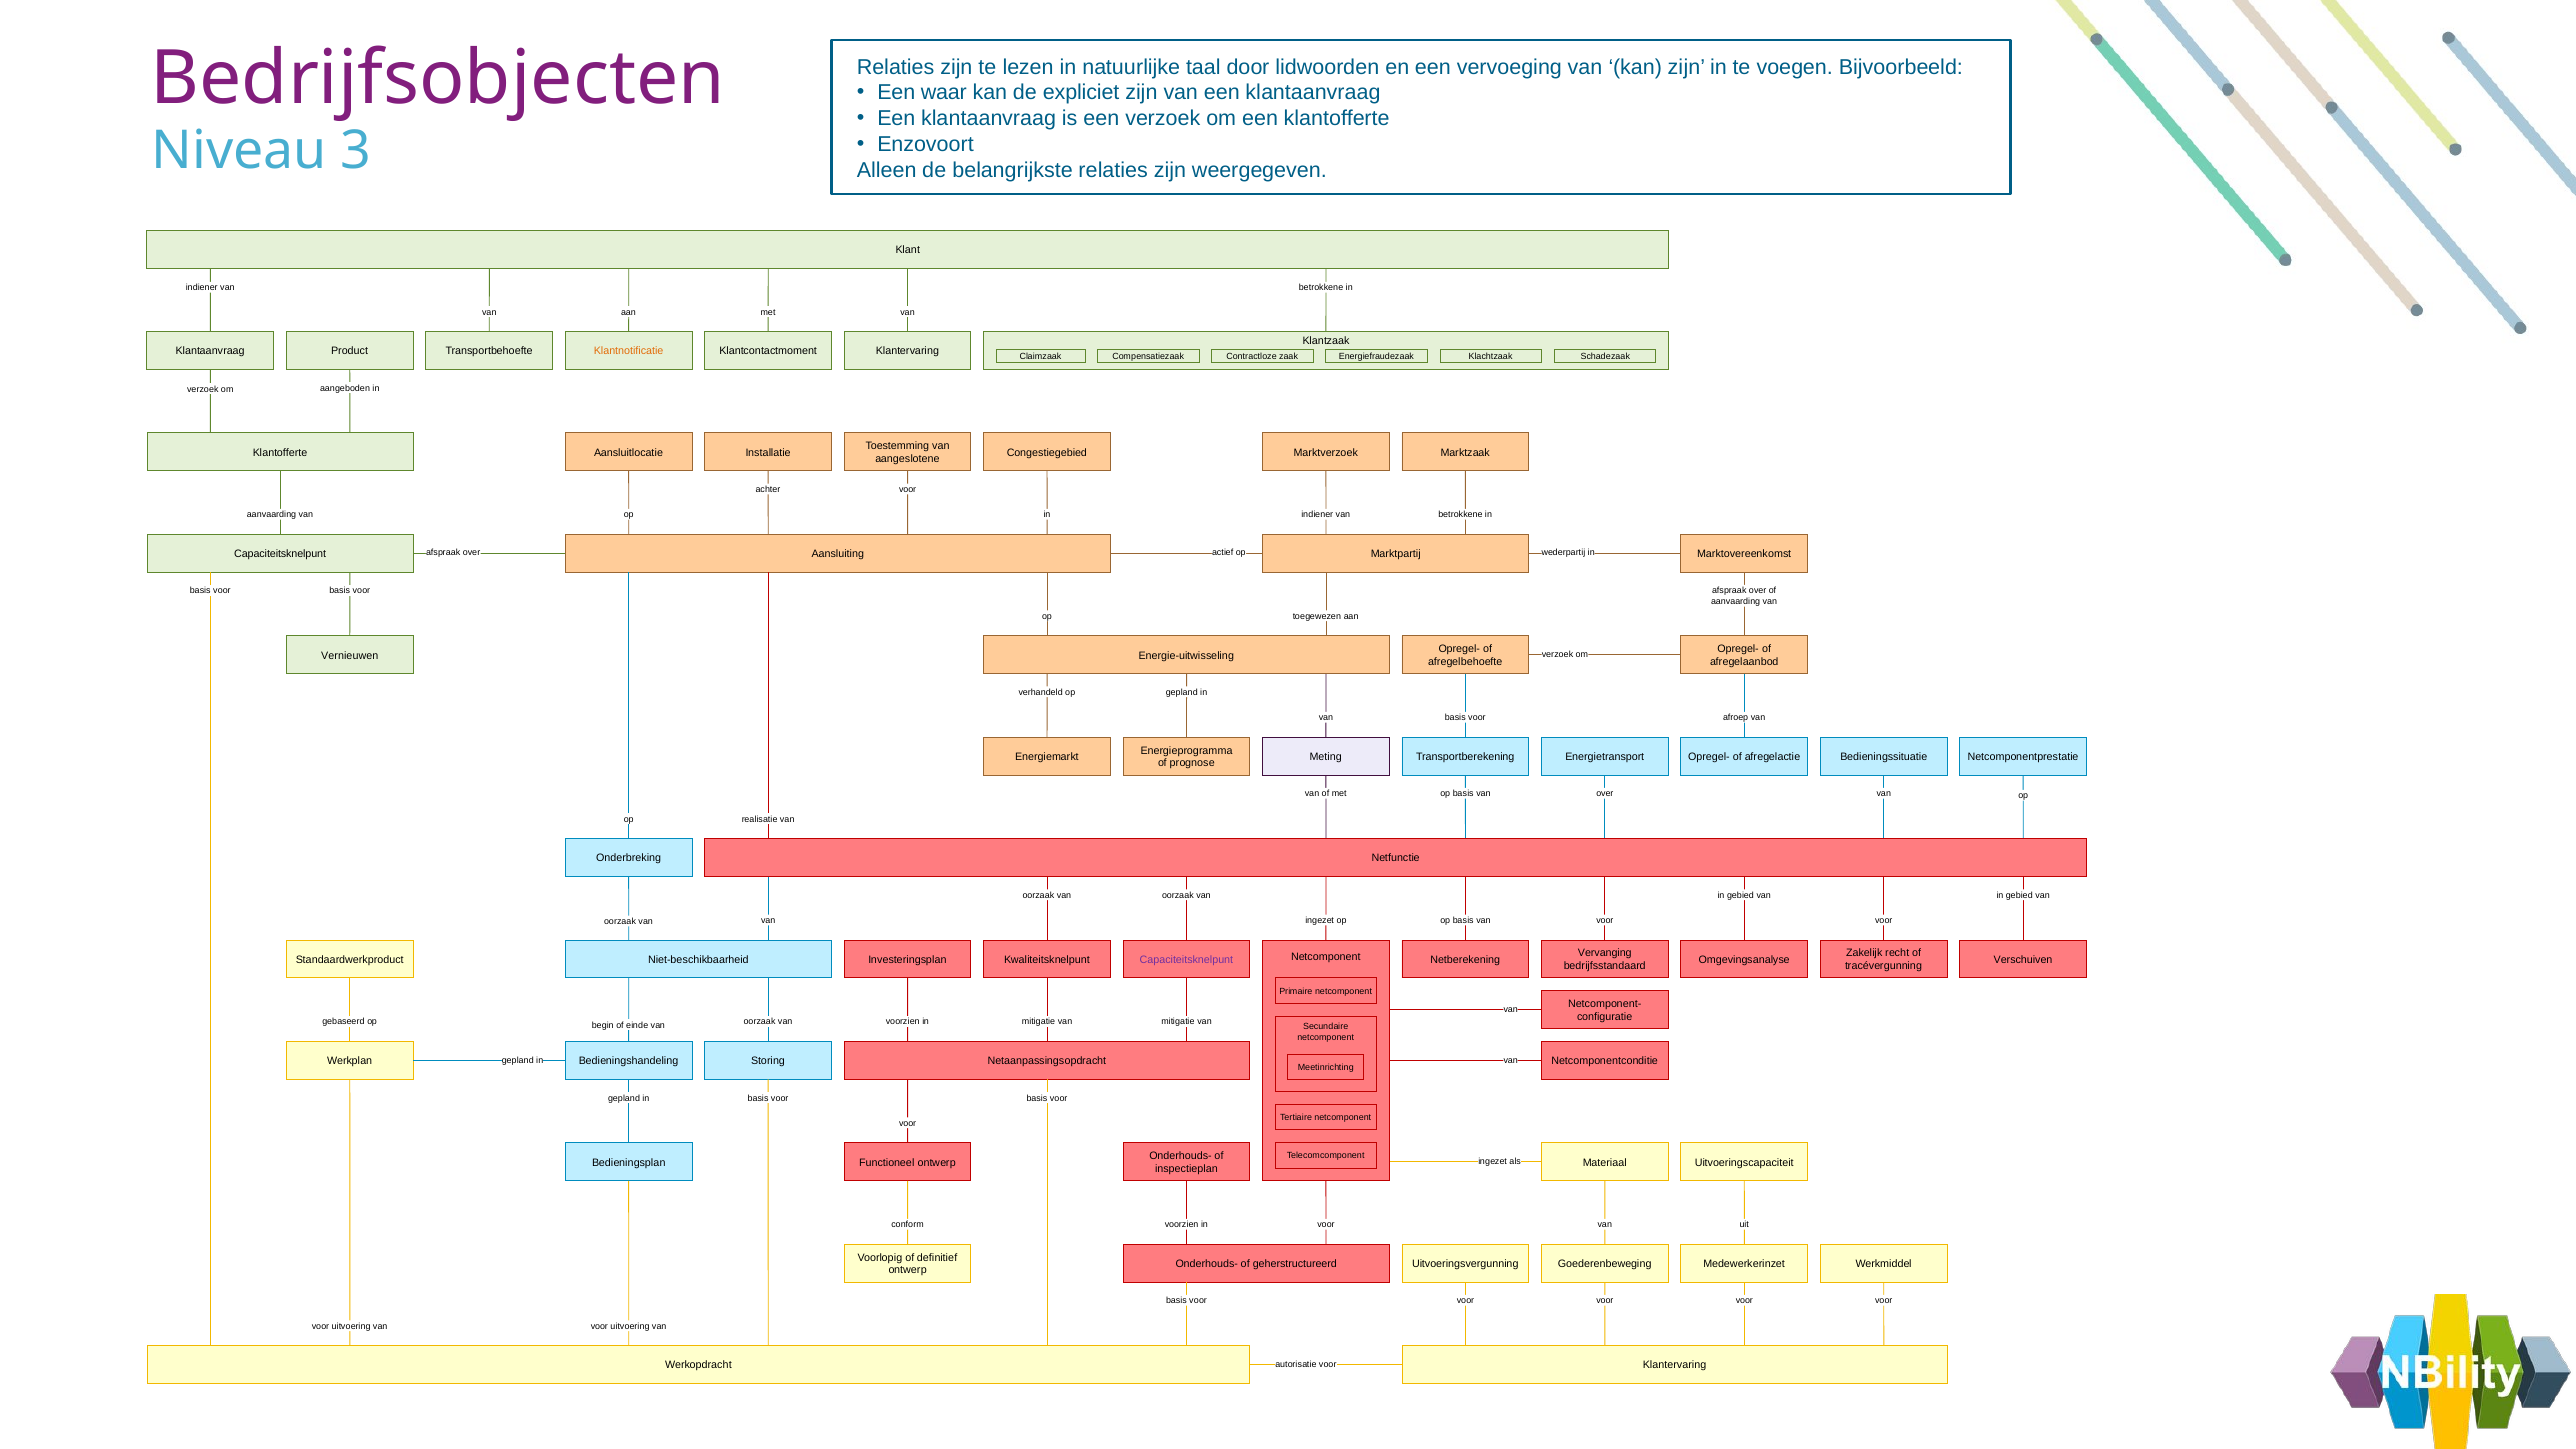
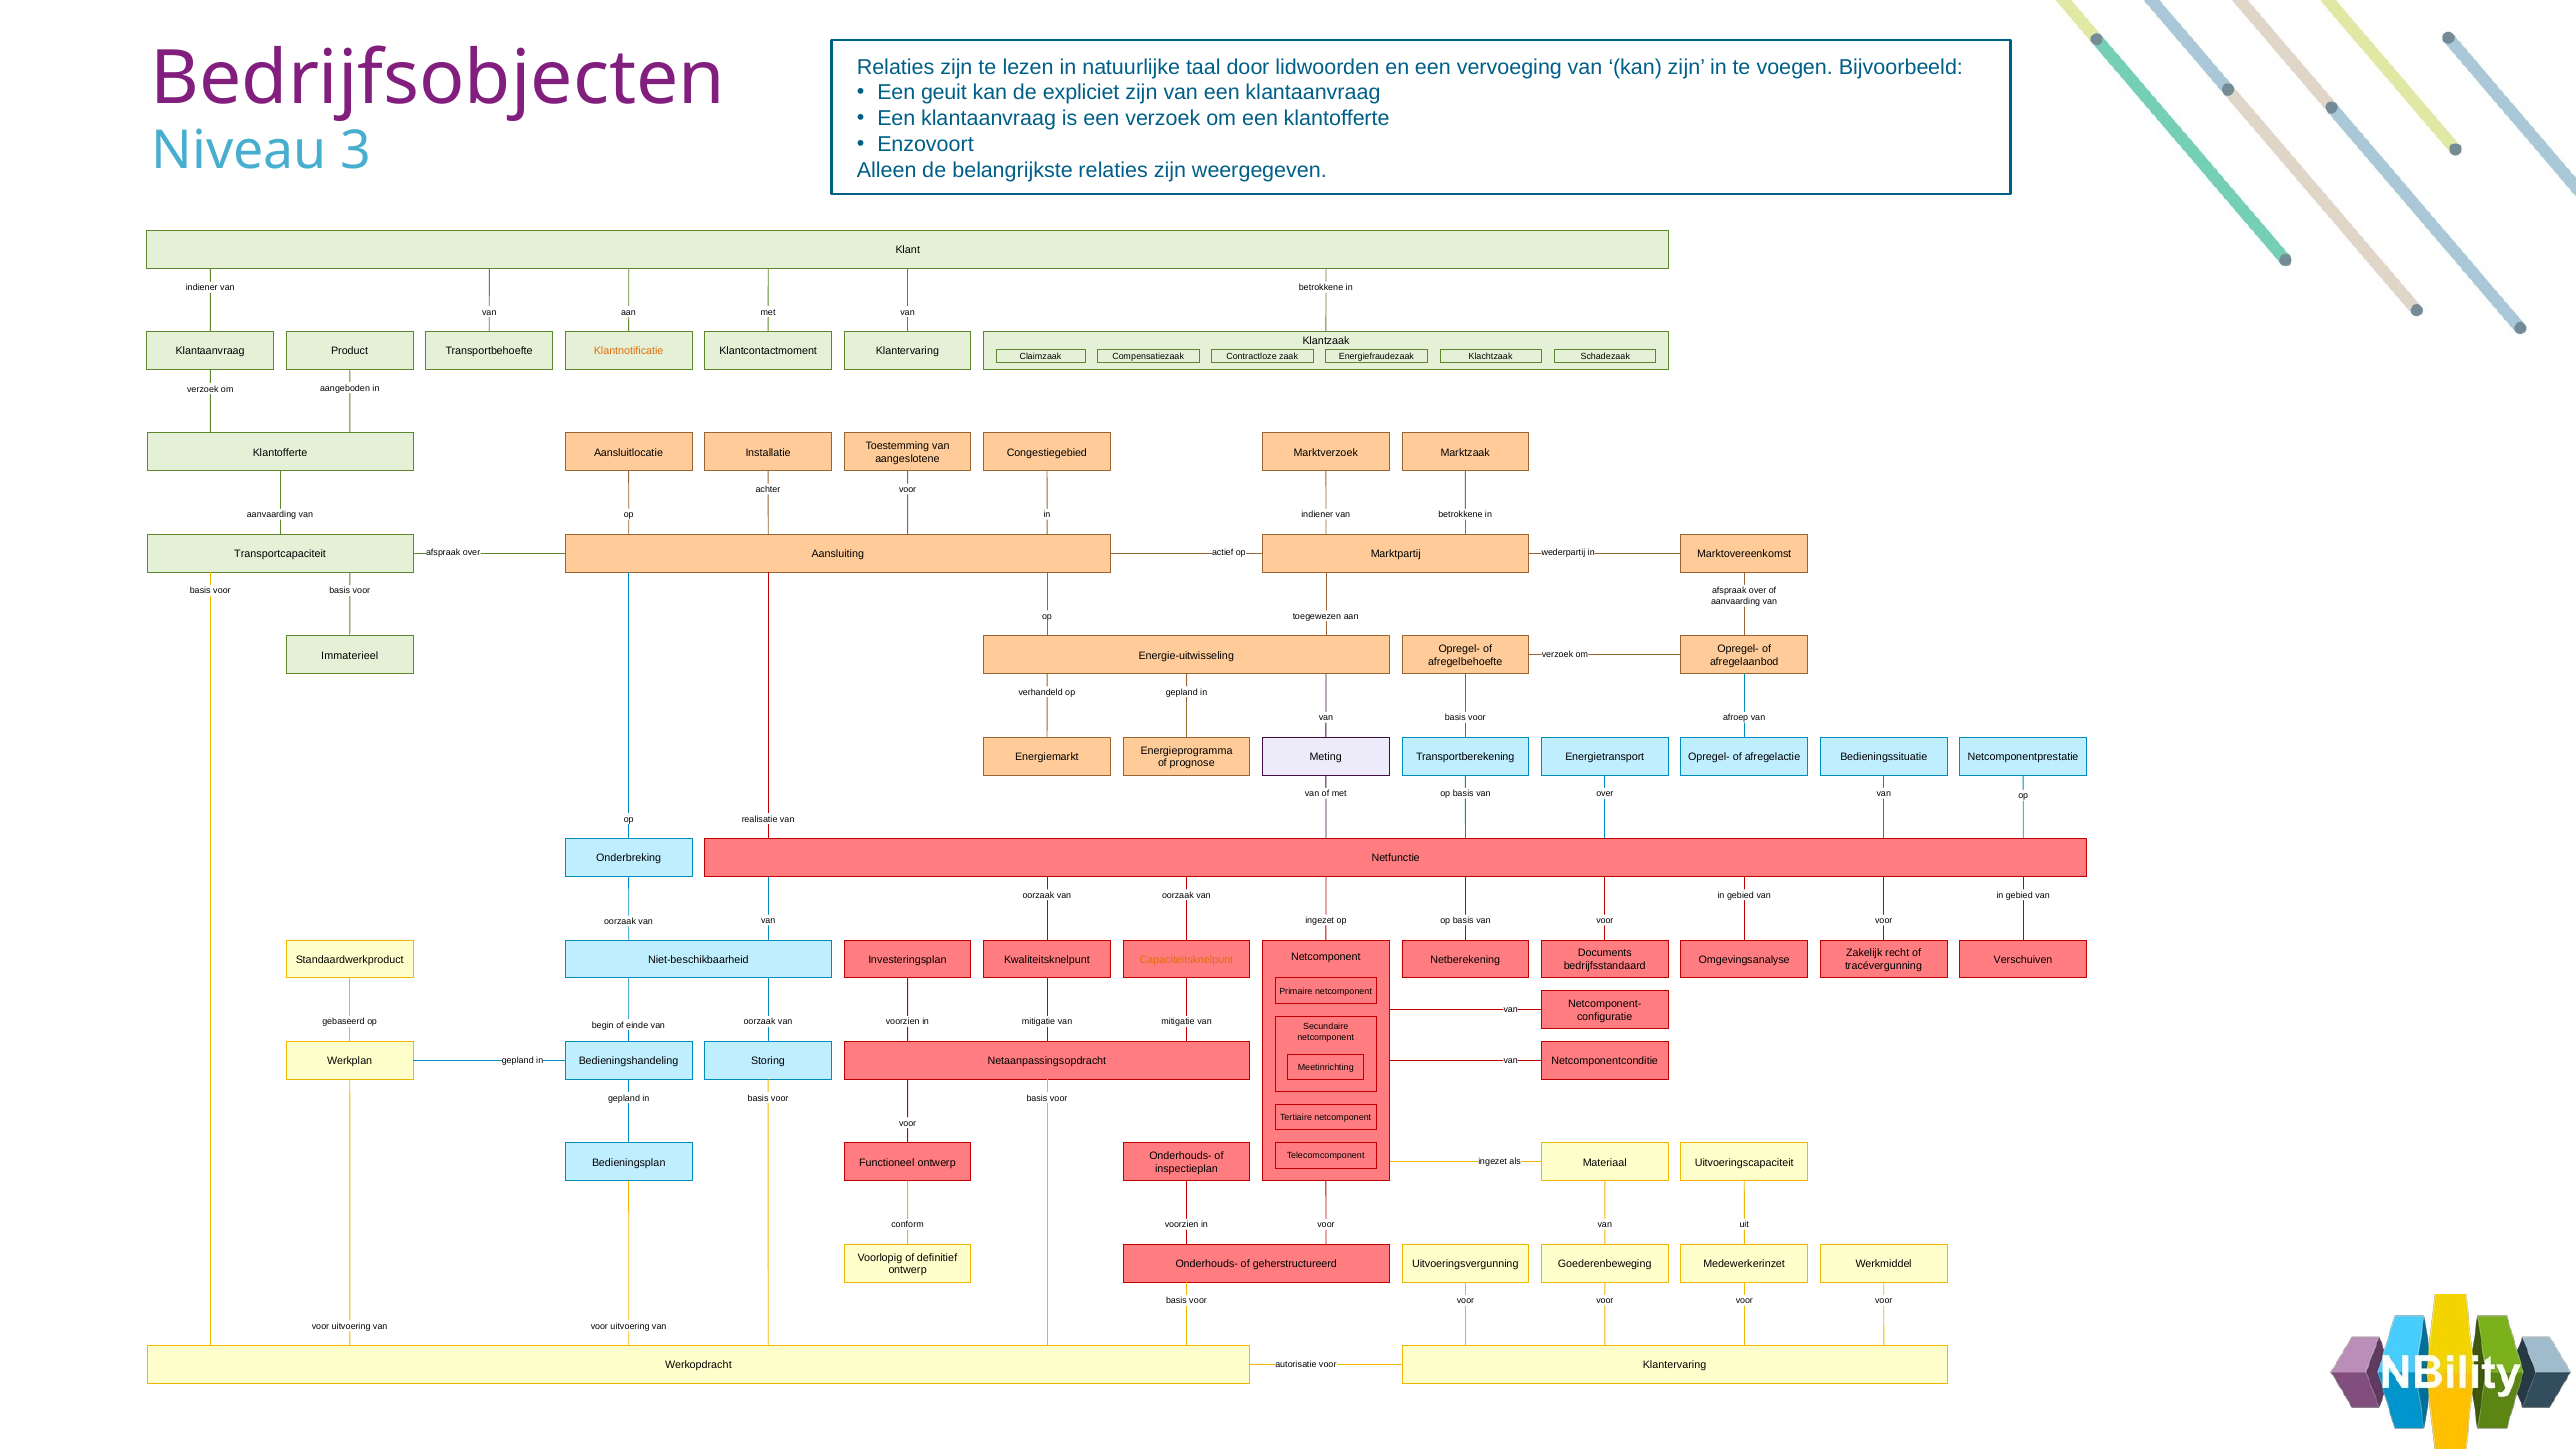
waar: waar -> geuit (944, 93)
Capaciteitsknelpunt: Capaciteitsknelpunt -> Transportcapaciteit (280, 554)
Vernieuwen: Vernieuwen -> Immaterieel (350, 656)
Vervanging: Vervanging -> Documents (1605, 953)
Capaciteitsknelpunt colour: purple -> orange (1186, 960)
